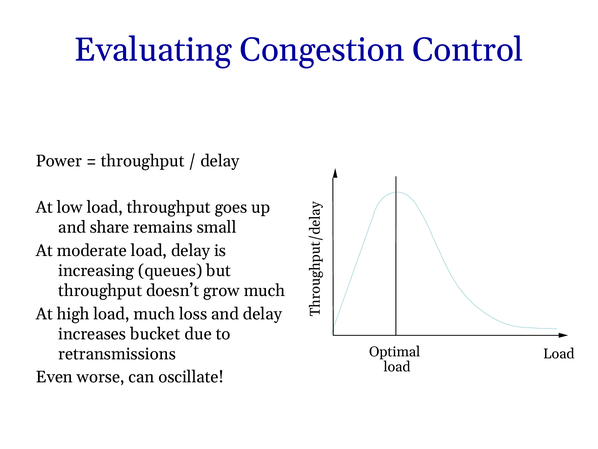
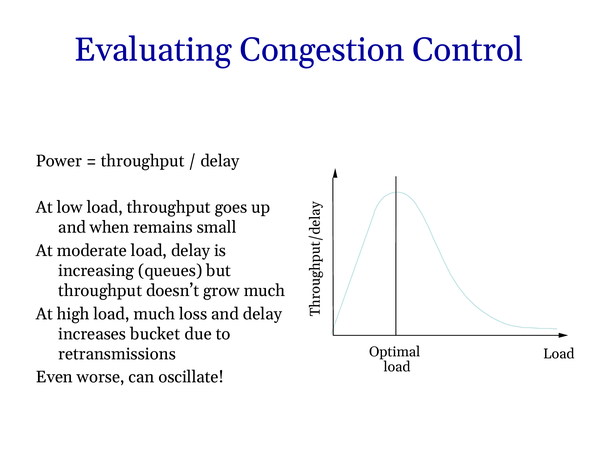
share: share -> when (110, 227)
